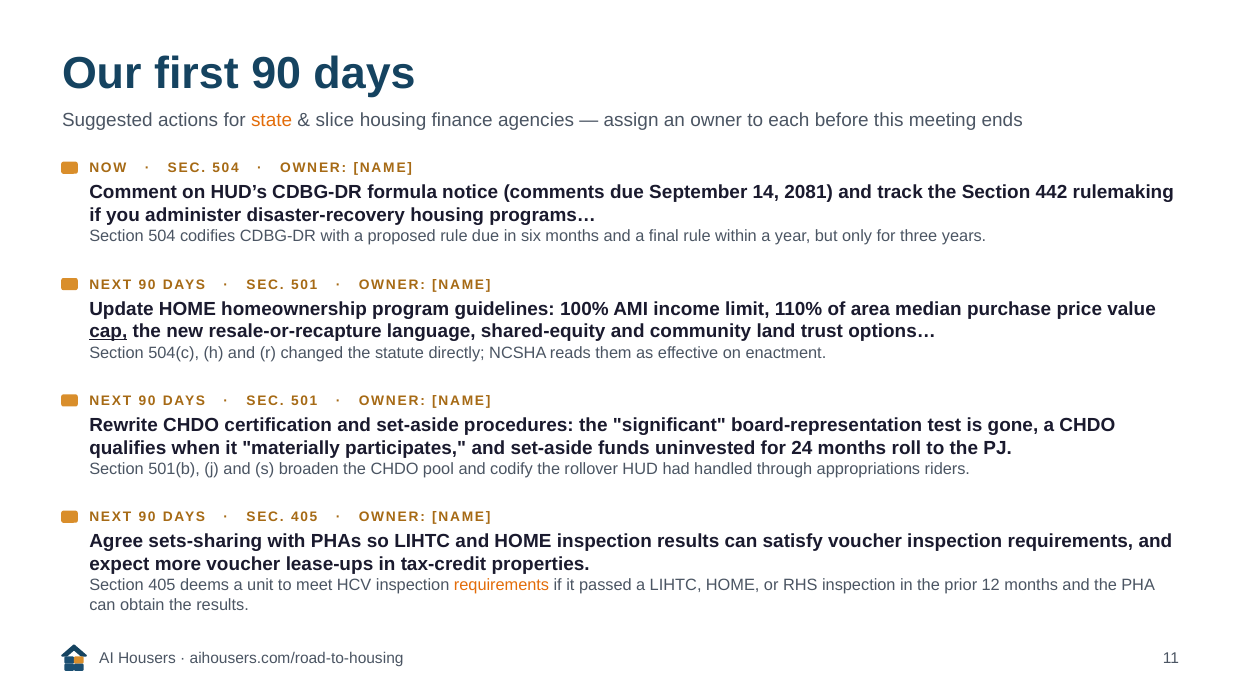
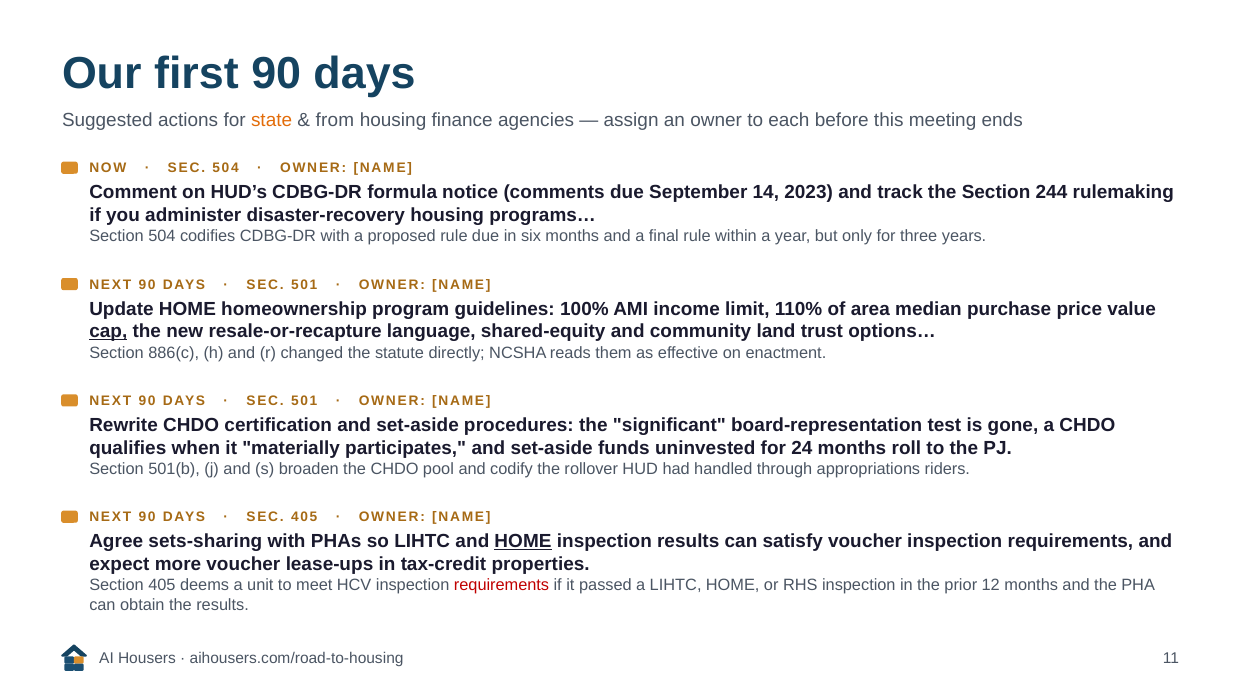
slice: slice -> from (335, 120)
2081: 2081 -> 2023 (809, 193)
442: 442 -> 244 (1052, 193)
504(c: 504(c -> 886(c (174, 353)
HOME underline: none -> present (523, 542)
requirements colour: orange -> red (502, 585)
